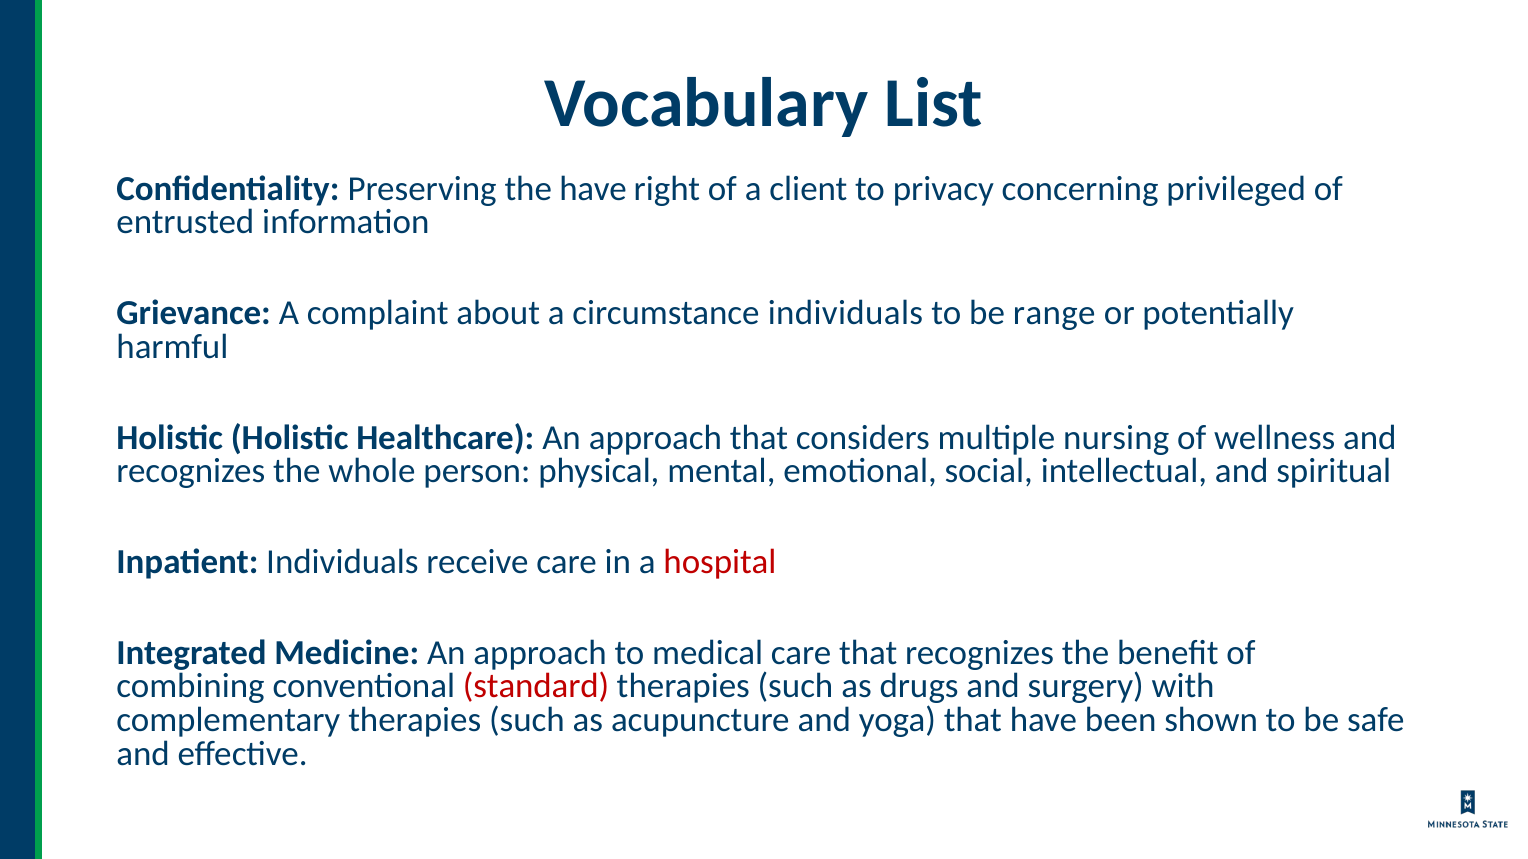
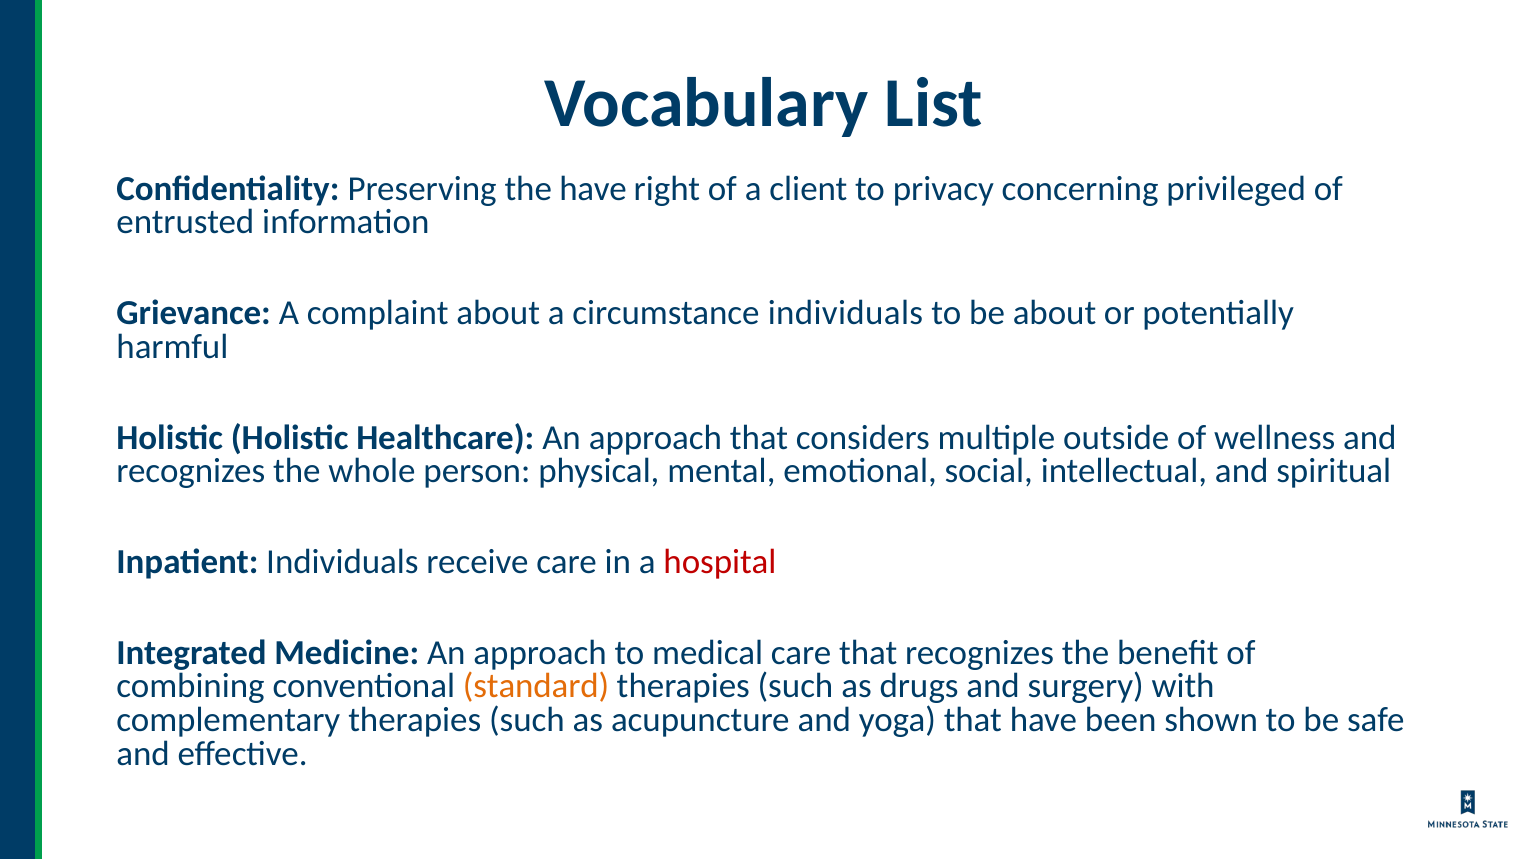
be range: range -> about (1054, 313)
nursing: nursing -> outside (1116, 438)
standard colour: red -> orange (536, 687)
